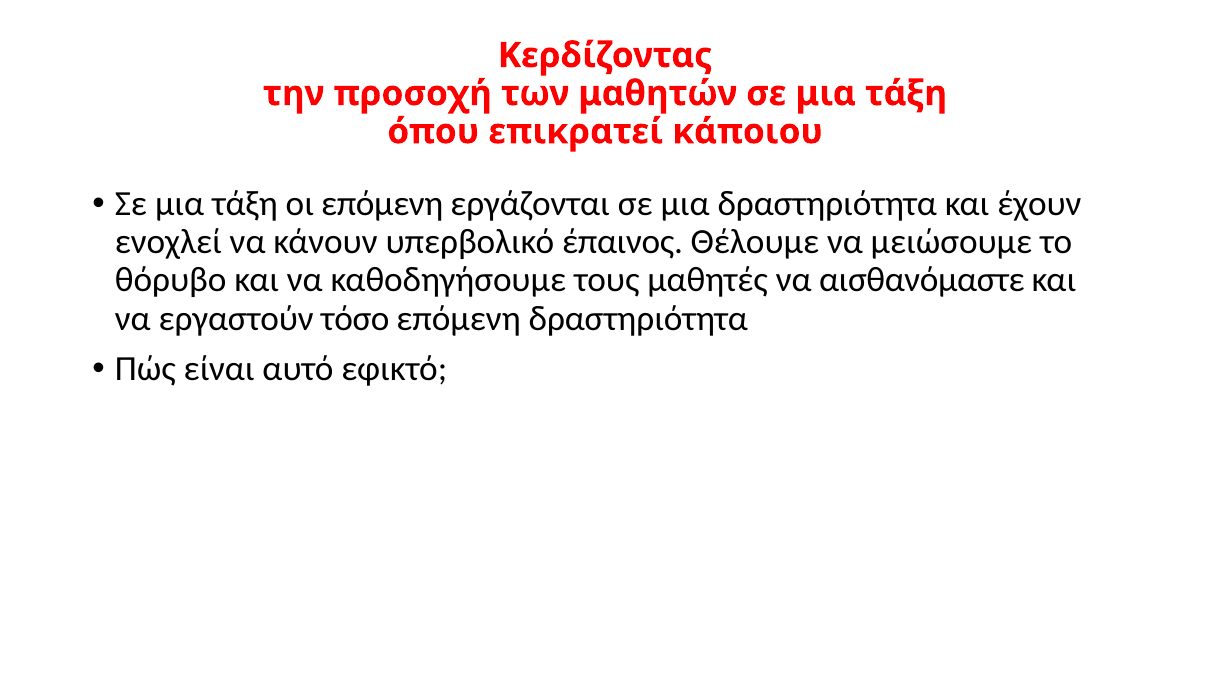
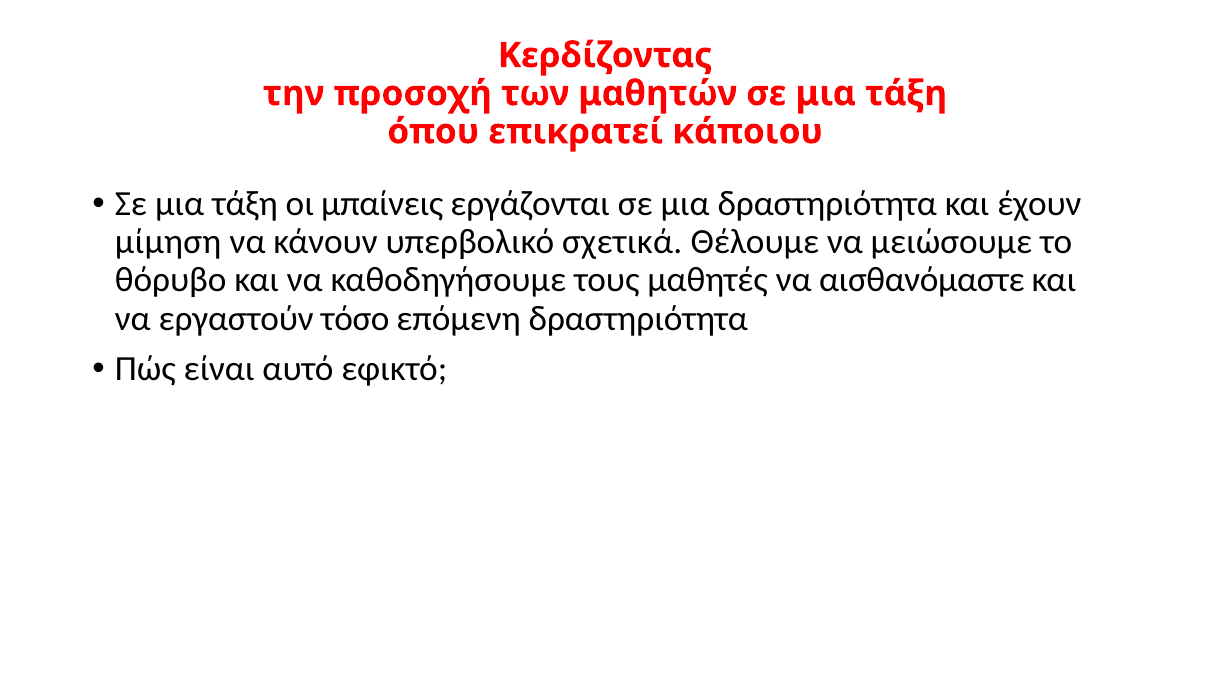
οι επόμενη: επόμενη -> μπαίνεις (382, 205)
ενοχλεί: ενοχλεί -> μίμηση (168, 243)
έπαινος: έπαινος -> σχετικά (622, 243)
